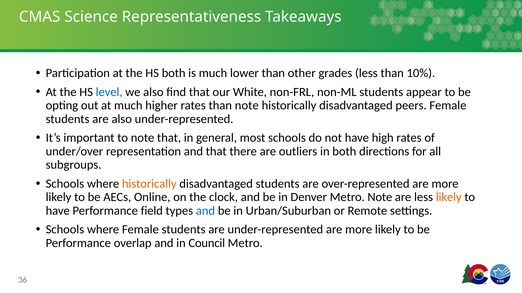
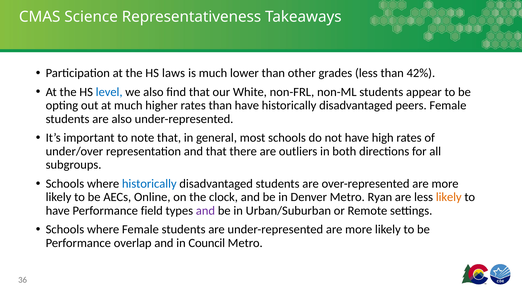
HS both: both -> laws (174, 73)
10%: 10% -> 42% (421, 73)
than note: note -> have (247, 106)
historically colour: orange -> blue (149, 184)
Metro Note: Note -> Ryan (380, 198)
and colour: blue -> purple (205, 211)
